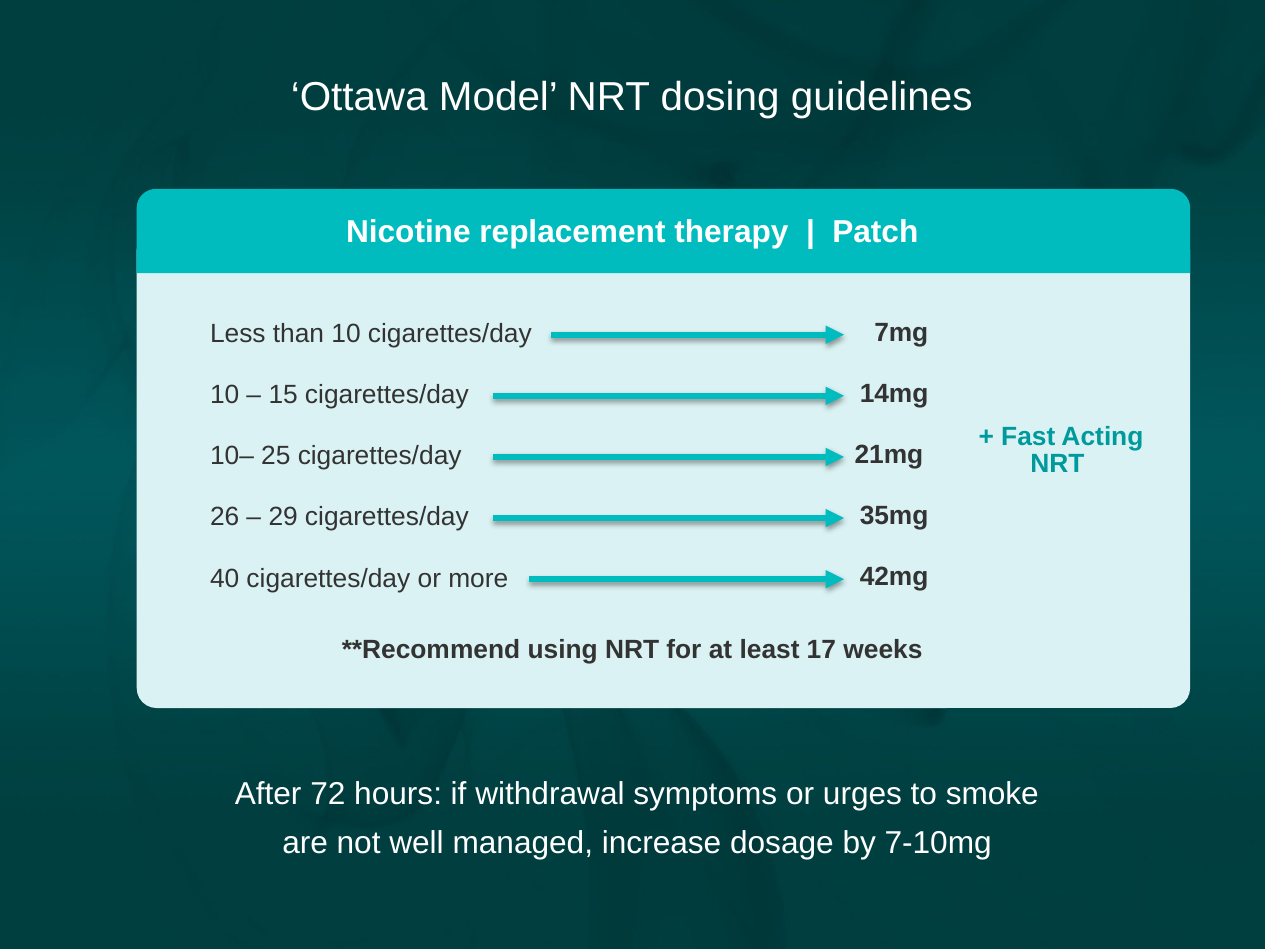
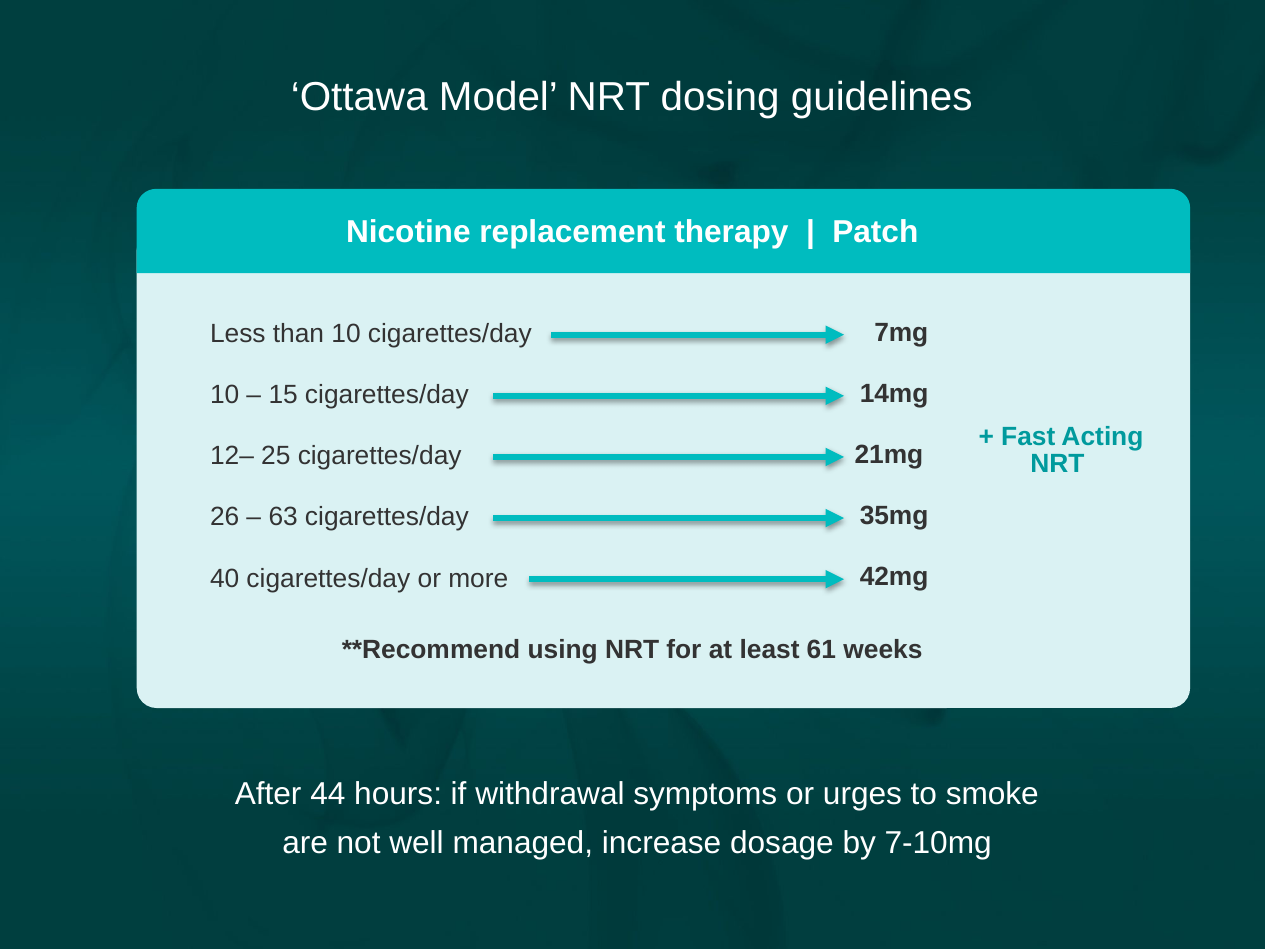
10–: 10– -> 12– (232, 456)
29: 29 -> 63 (283, 517)
17: 17 -> 61 (821, 649)
72: 72 -> 44 (328, 794)
